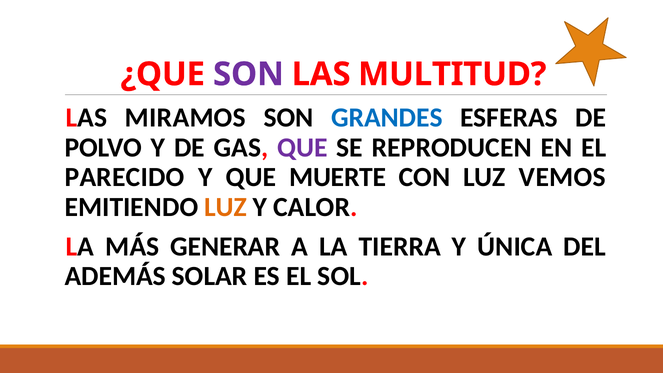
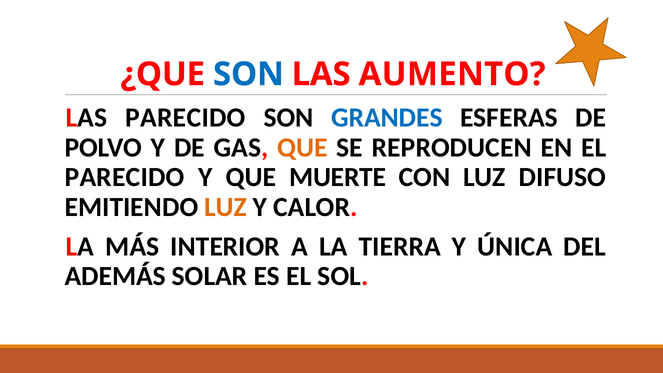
SON colour: purple -> blue (248, 74)
MULTITUD: MULTITUD -> AUMENTO (452, 74)
LAS MIRAMOS: MIRAMOS -> PARECIDO (185, 118)
QUE colour: purple -> orange (302, 147)
VEMOS: VEMOS -> DIFUSO (562, 177)
GENERAR: GENERAR -> INTERIOR (225, 247)
